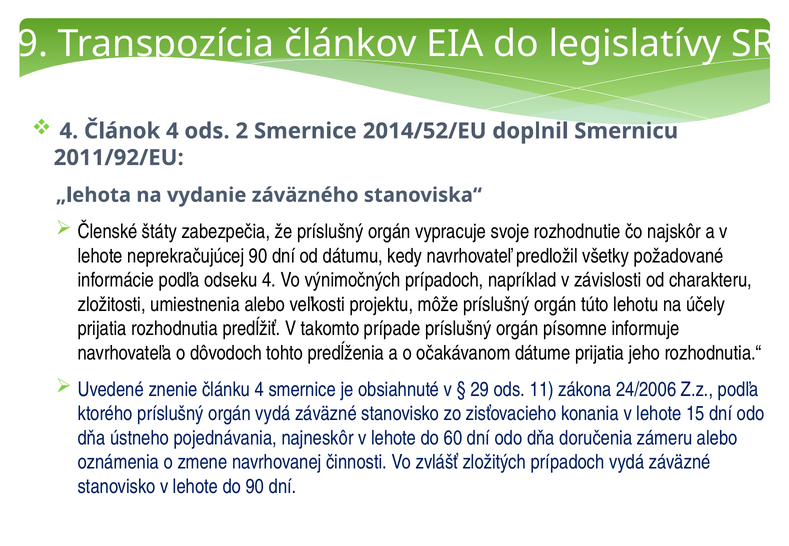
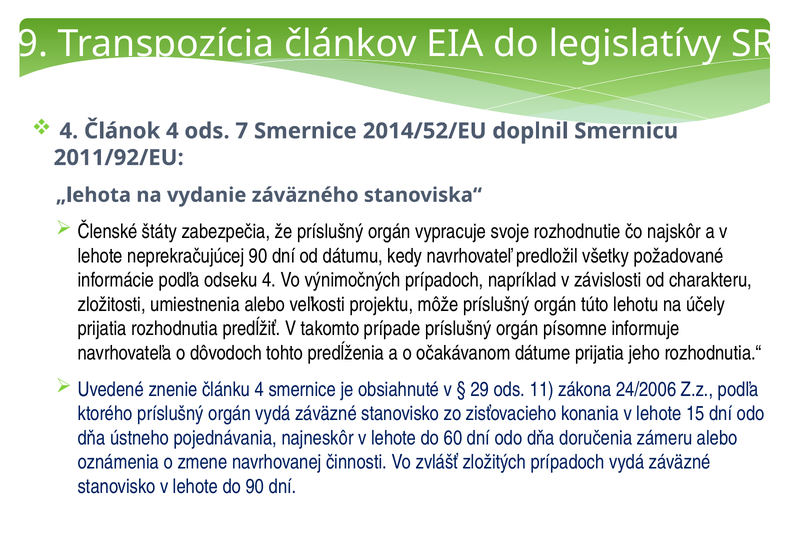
2: 2 -> 7 (242, 131)
